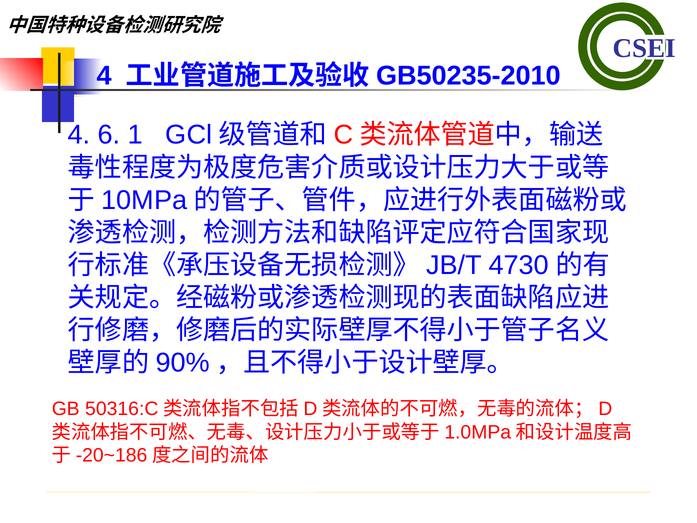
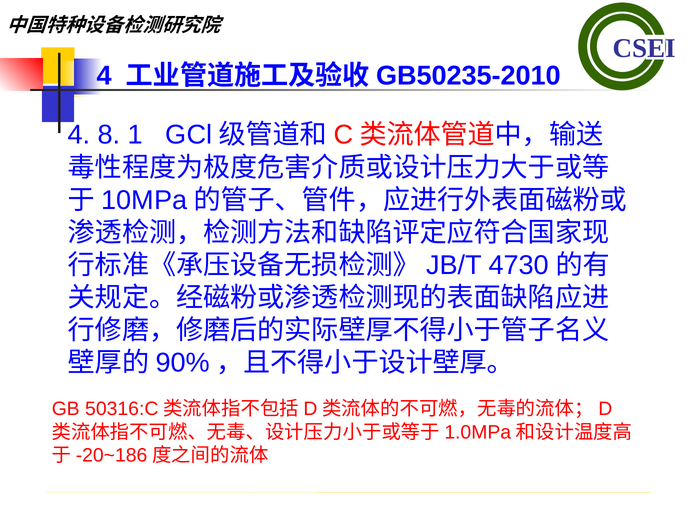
6: 6 -> 8 (109, 135)
